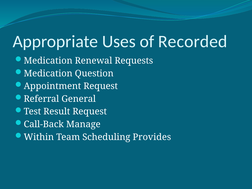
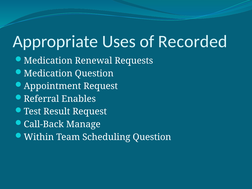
General: General -> Enables (79, 99)
Scheduling Provides: Provides -> Question (152, 137)
